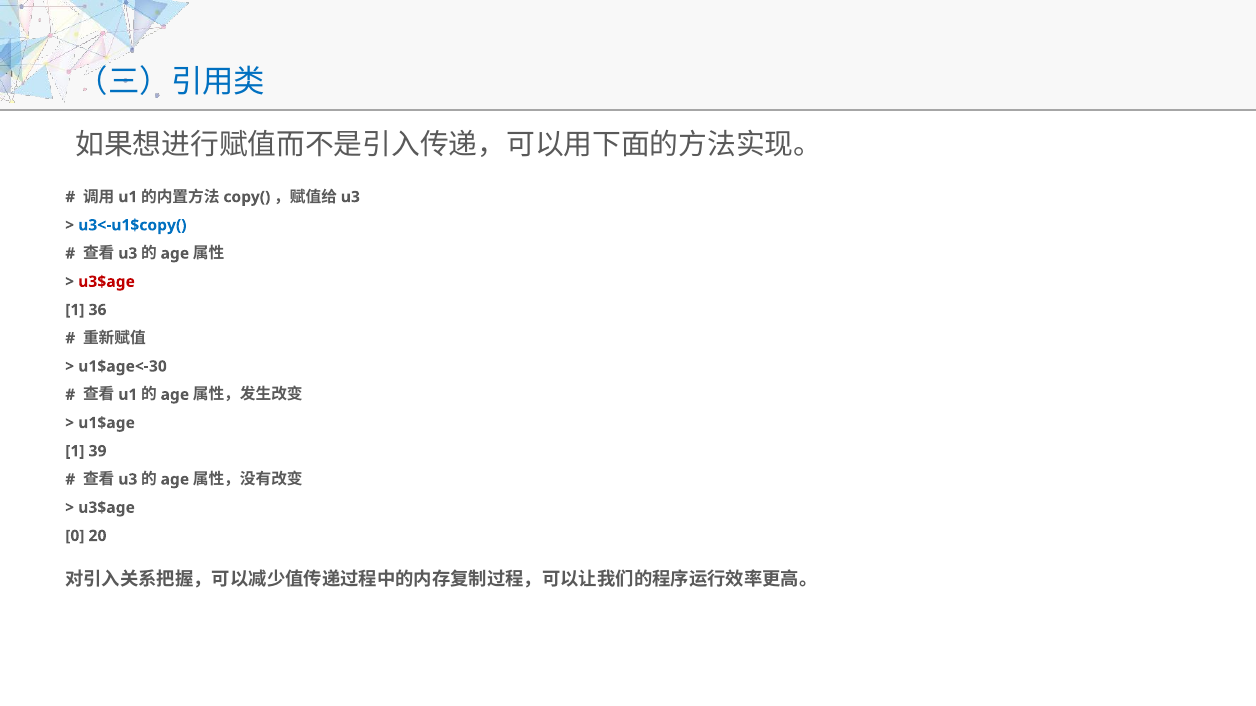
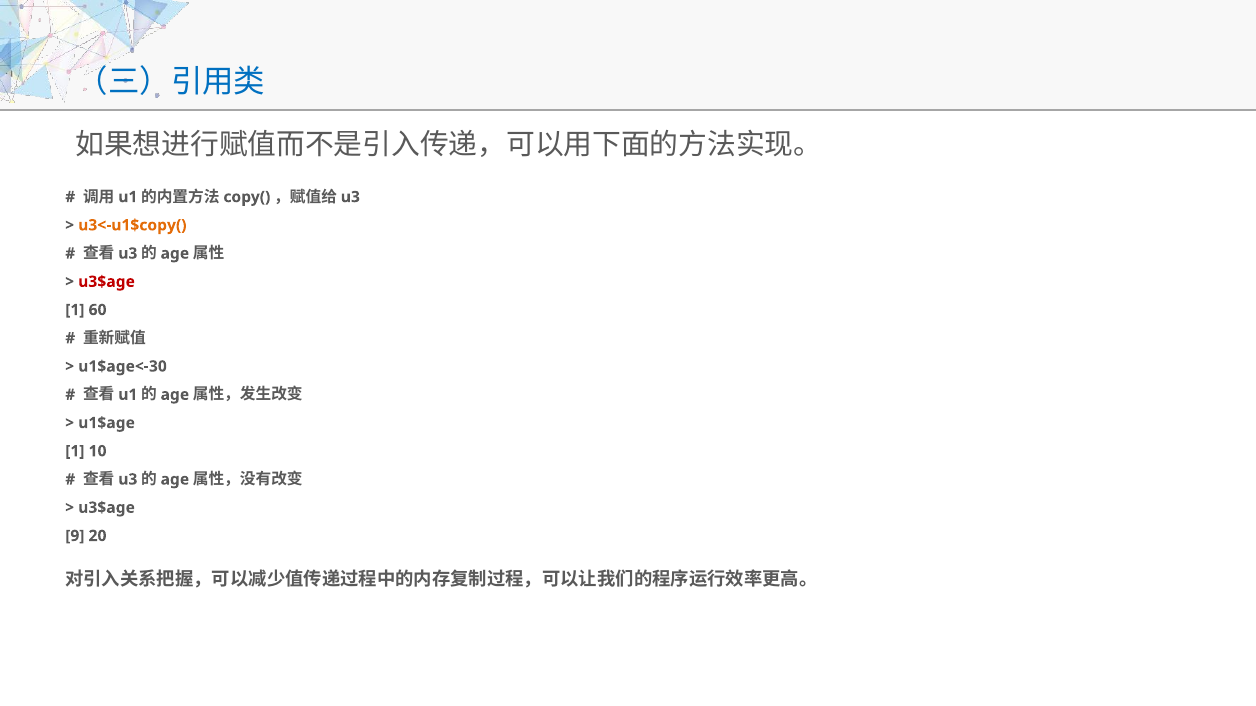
u3<-u1$copy( colour: blue -> orange (132, 225)
36: 36 -> 60 (98, 310)
39: 39 -> 10 (98, 451)
0: 0 -> 9 (75, 536)
